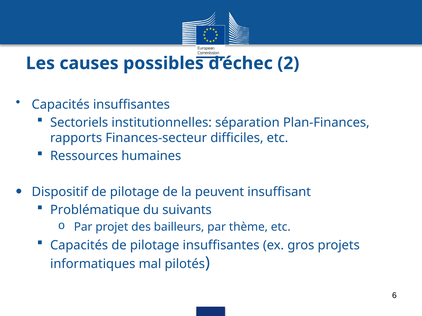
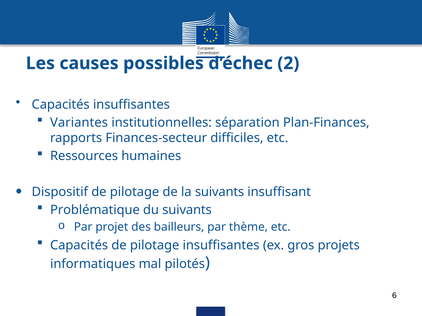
Sectoriels: Sectoriels -> Variantes (79, 123)
la peuvent: peuvent -> suivants (220, 192)
